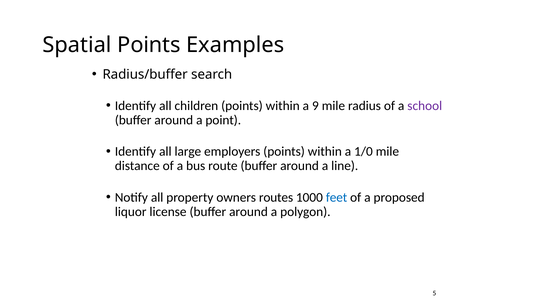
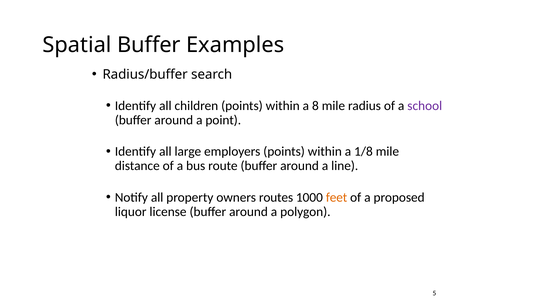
Spatial Points: Points -> Buffer (149, 45)
9: 9 -> 8 (315, 106)
1/0: 1/0 -> 1/8 (363, 152)
feet colour: blue -> orange (337, 198)
